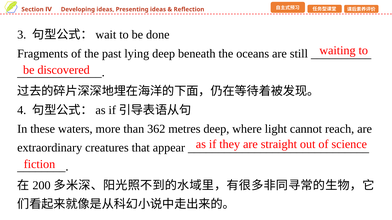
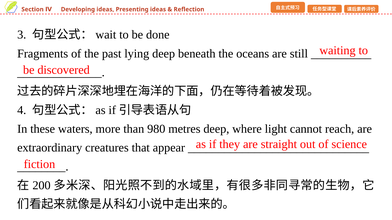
362: 362 -> 980 (156, 129)
